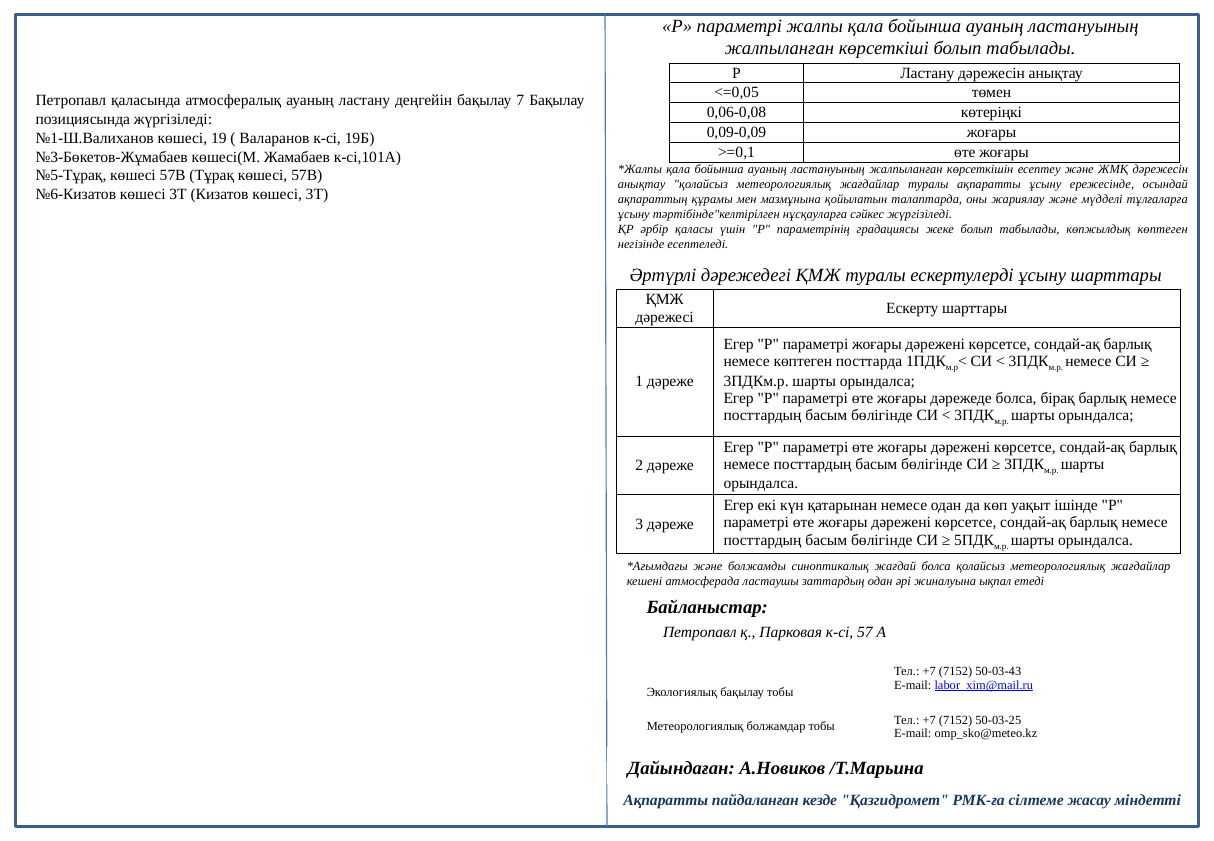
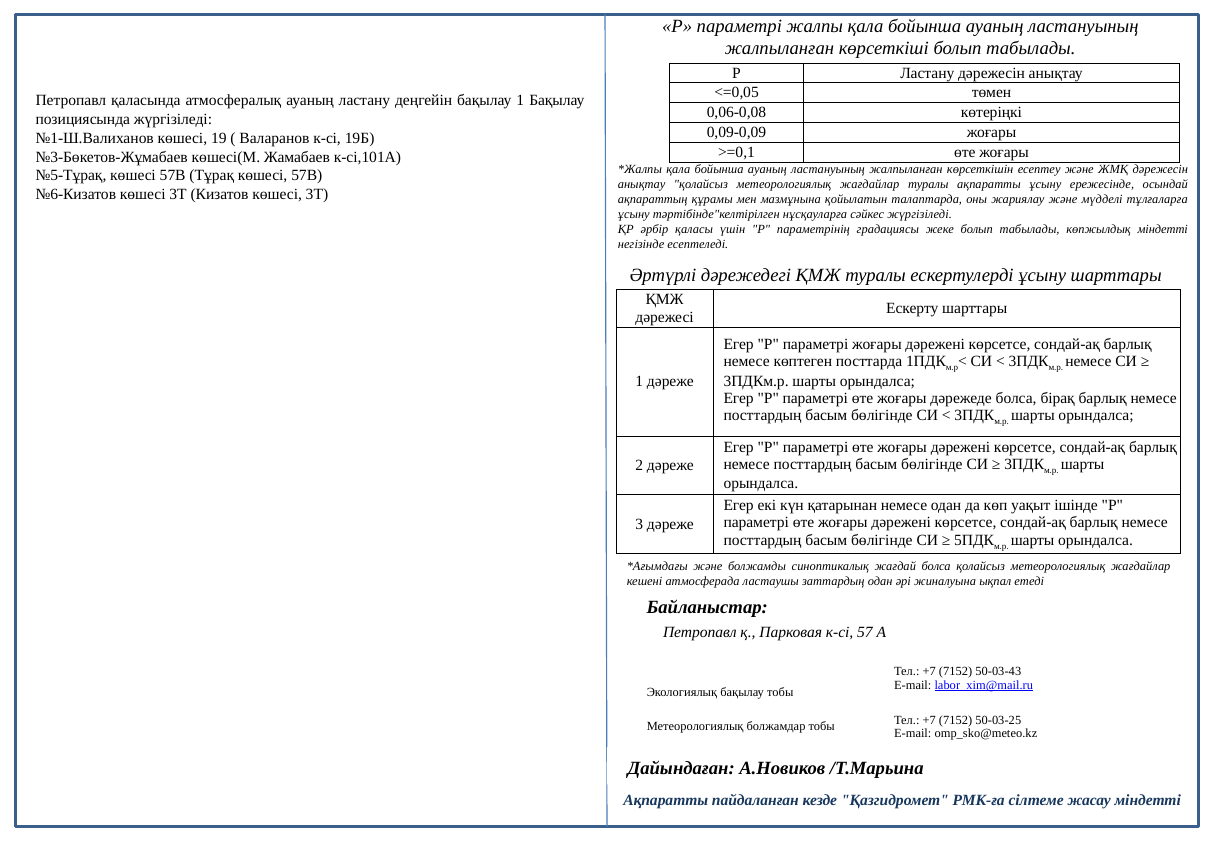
бақылау 7: 7 -> 1 (520, 101)
көпжылдық көптеген: көптеген -> міндетті (1163, 229)
